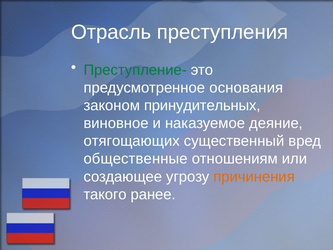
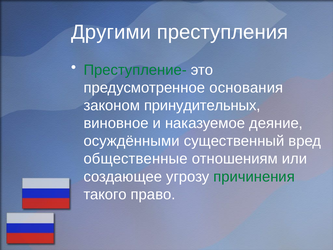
Отрасль: Отрасль -> Другими (111, 32)
отягощающих: отягощающих -> осуждёнными (132, 141)
причинения colour: orange -> green (254, 176)
ранее: ранее -> право (153, 194)
